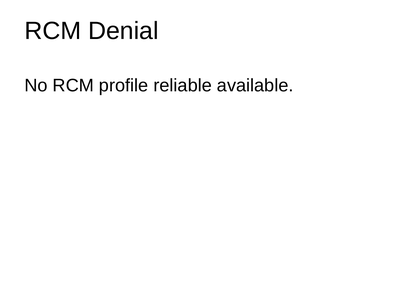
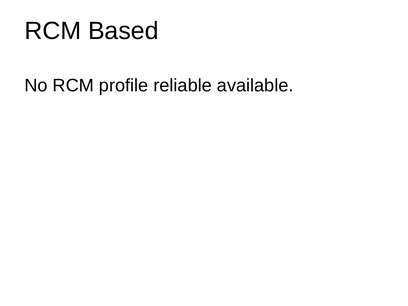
Denial: Denial -> Based (123, 31)
